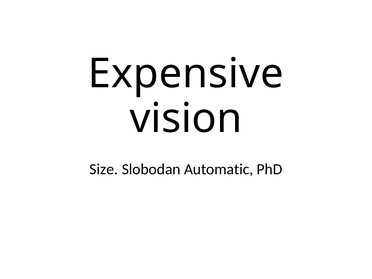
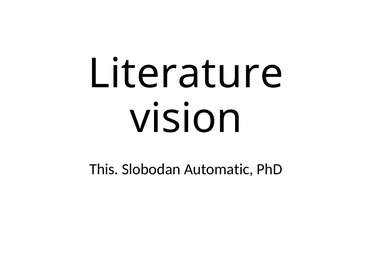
Expensive: Expensive -> Literature (186, 74)
Size: Size -> This (104, 169)
